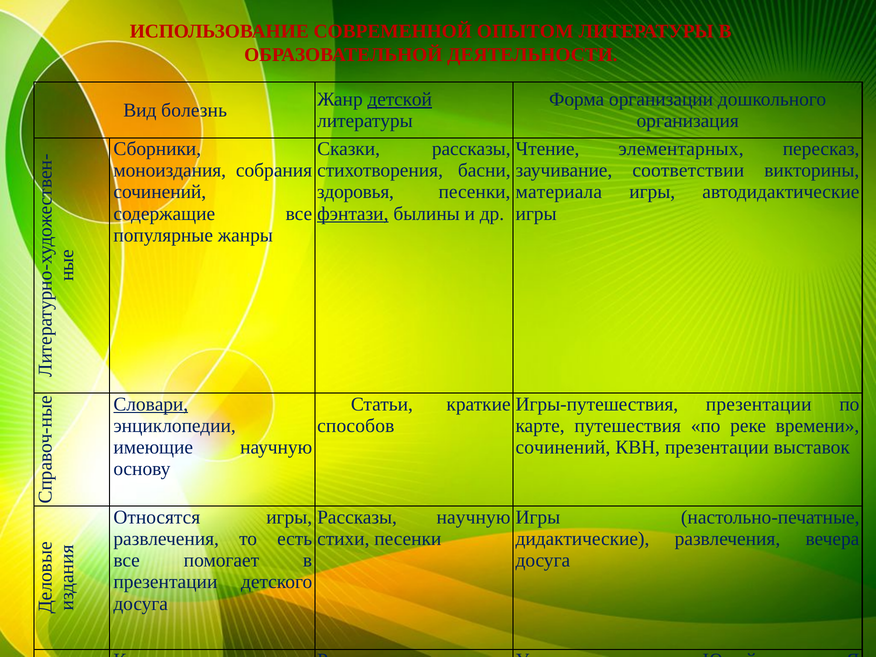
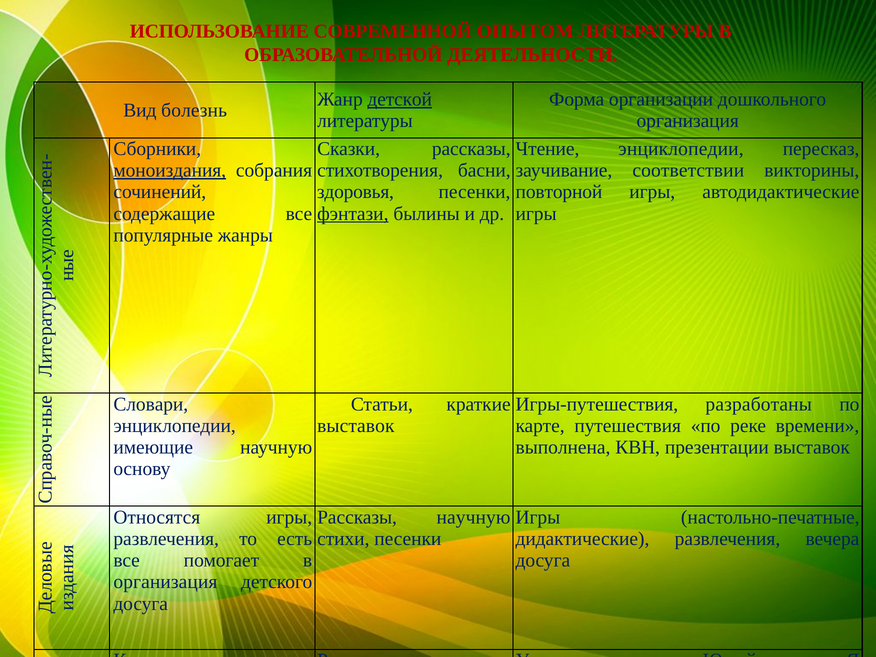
Чтение элементарных: элементарных -> энциклопедии (681, 149)
моноиздания underline: none -> present (170, 170)
материала: материала -> повторной (559, 192)
Игры-путешествия презентации: презентации -> разработаны (759, 404)
Словари underline: present -> none (151, 404)
способов: способов -> выставок (356, 426)
сочинений: сочинений -> выполнена (563, 447)
презентации: презентации -> организация (165, 582)
